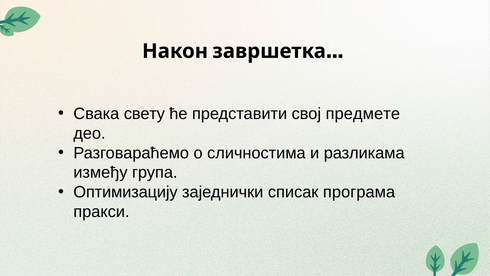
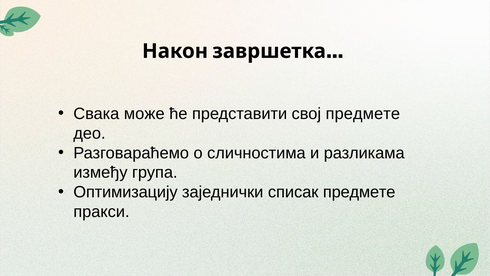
свету: свету -> може (144, 114)
списак програма: програма -> предмете (359, 192)
